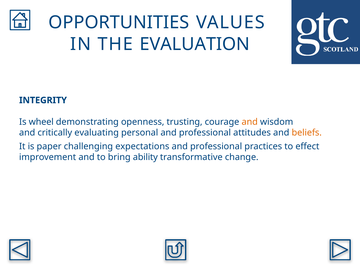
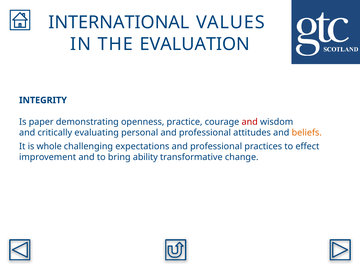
OPPORTUNITIES: OPPORTUNITIES -> INTERNATIONAL (119, 23)
wheel: wheel -> paper (41, 122)
trusting: trusting -> practice (185, 122)
and colour: orange -> red (250, 122)
paper: paper -> whole (49, 146)
